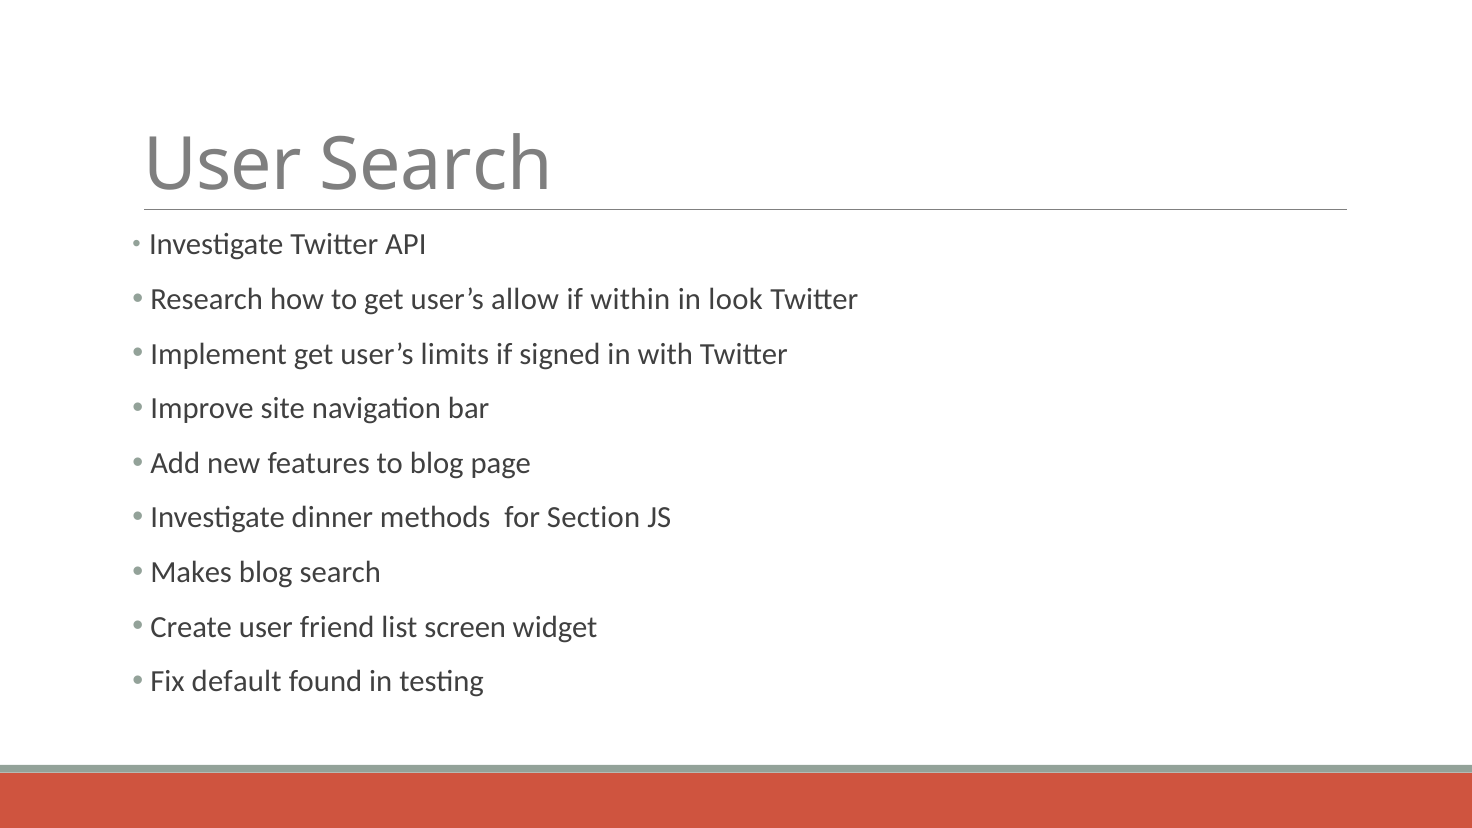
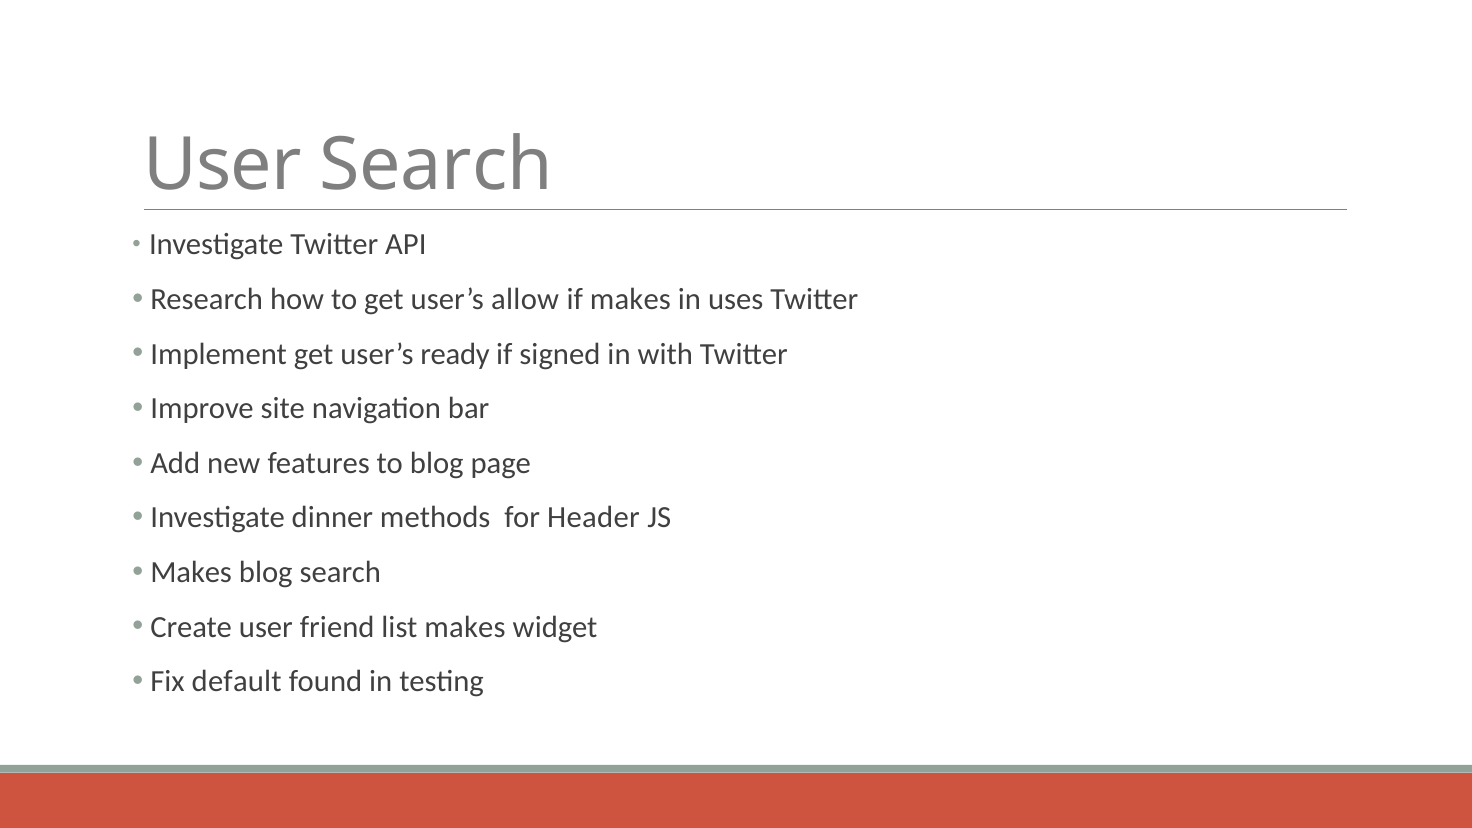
if within: within -> makes (630, 299)
look: look -> uses (736, 299)
limits: limits -> ready (455, 354)
Section: Section -> Header (594, 518)
list screen: screen -> makes (465, 627)
